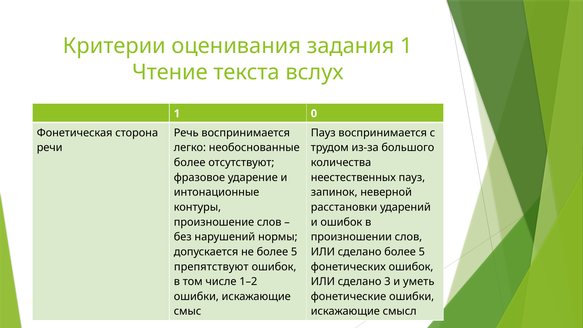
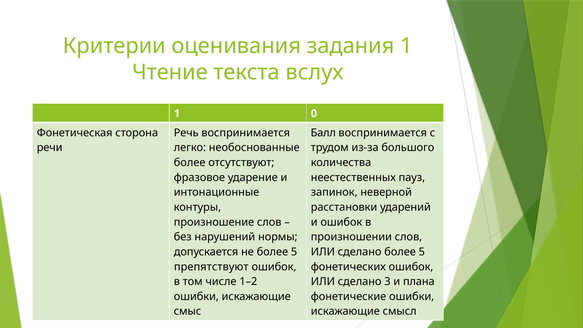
Пауз: Пауз -> Балл (323, 133)
уметь: уметь -> плана (419, 282)
